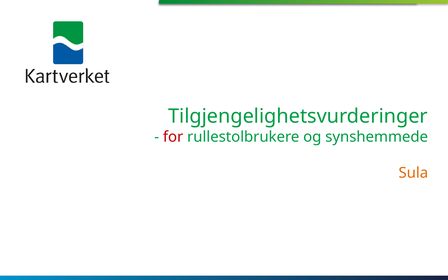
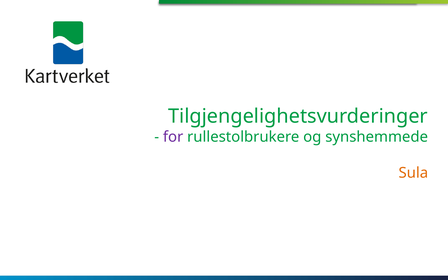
for colour: red -> purple (173, 137)
